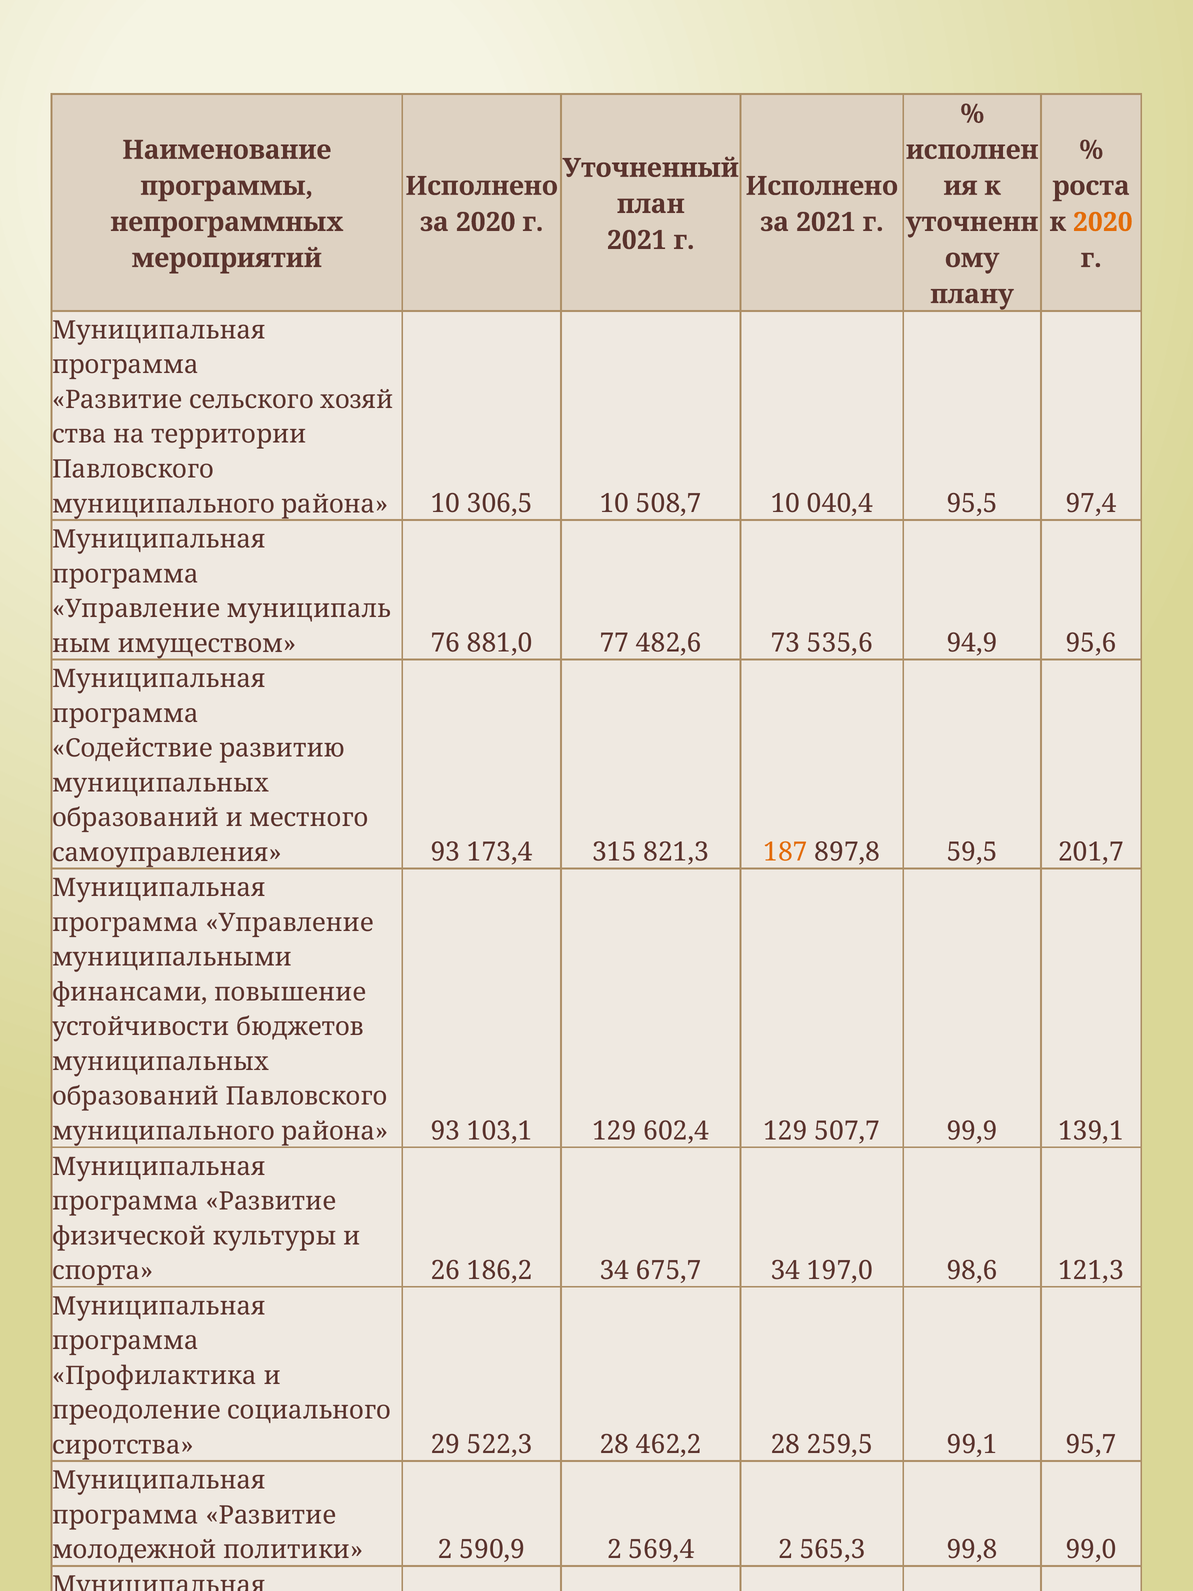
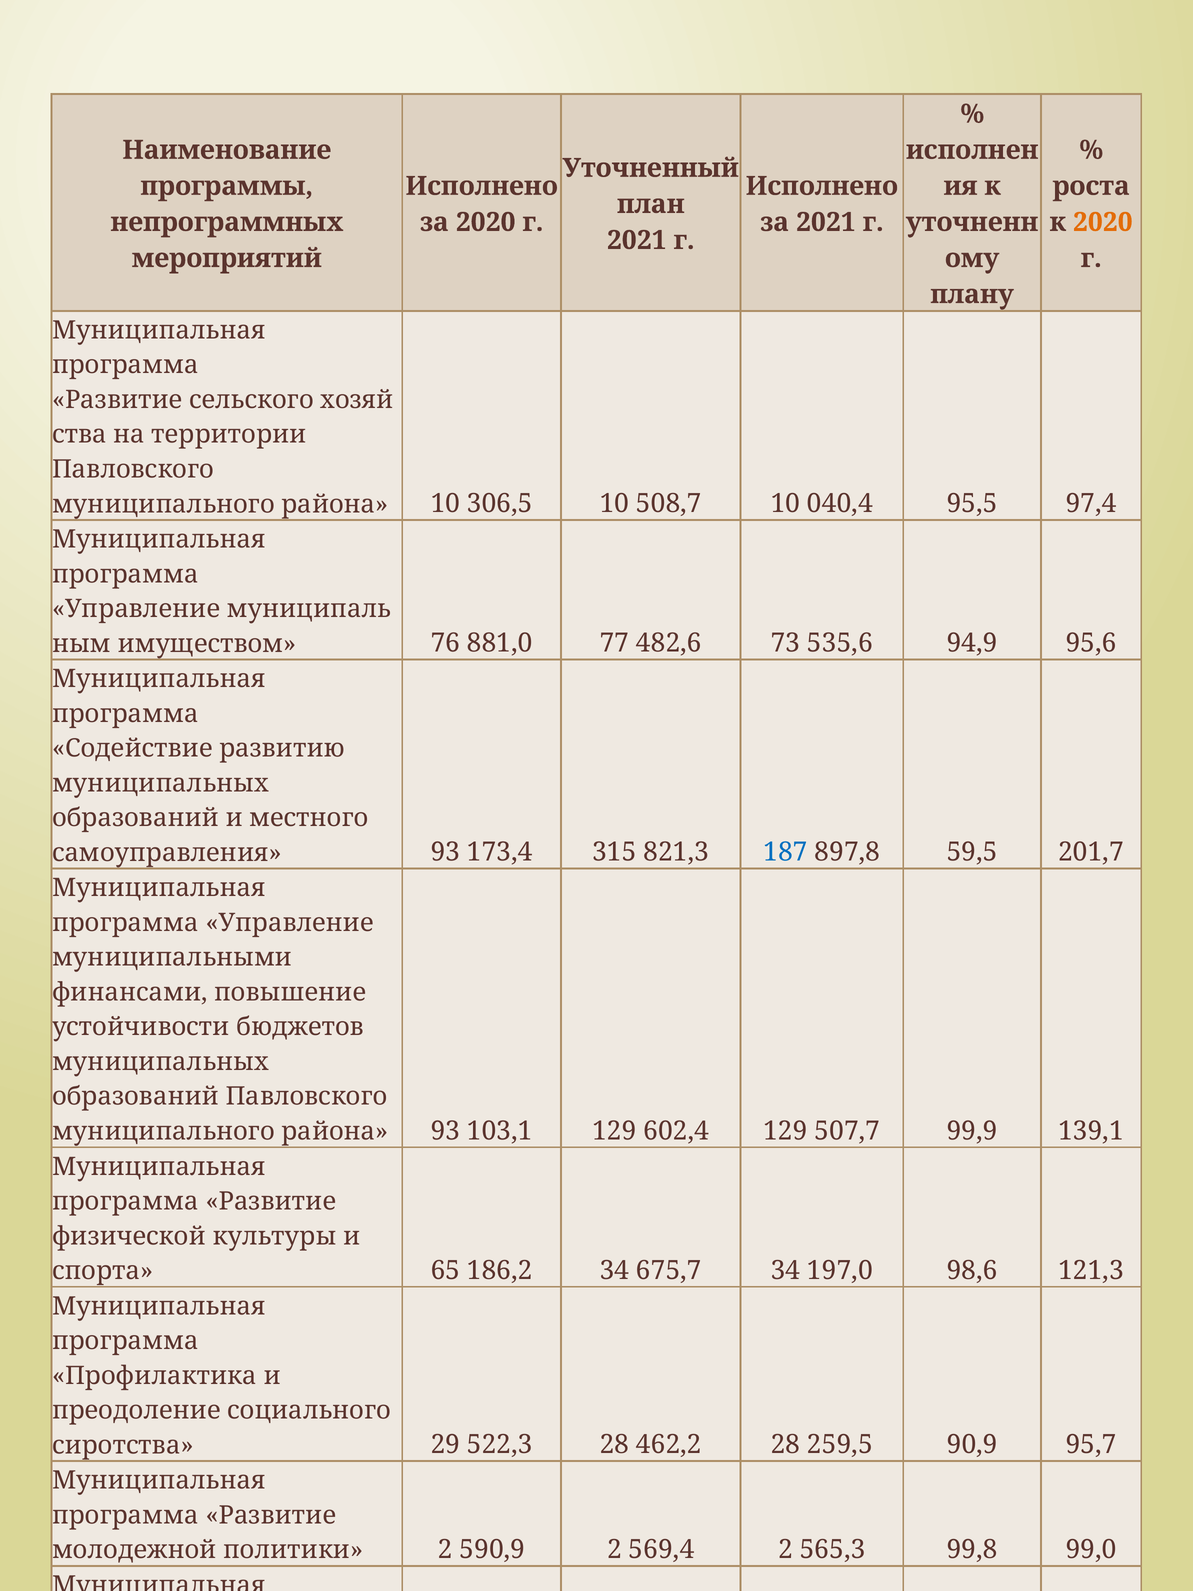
187 colour: orange -> blue (785, 852)
26: 26 -> 65 (445, 1270)
99,1: 99,1 -> 90,9 (972, 1444)
